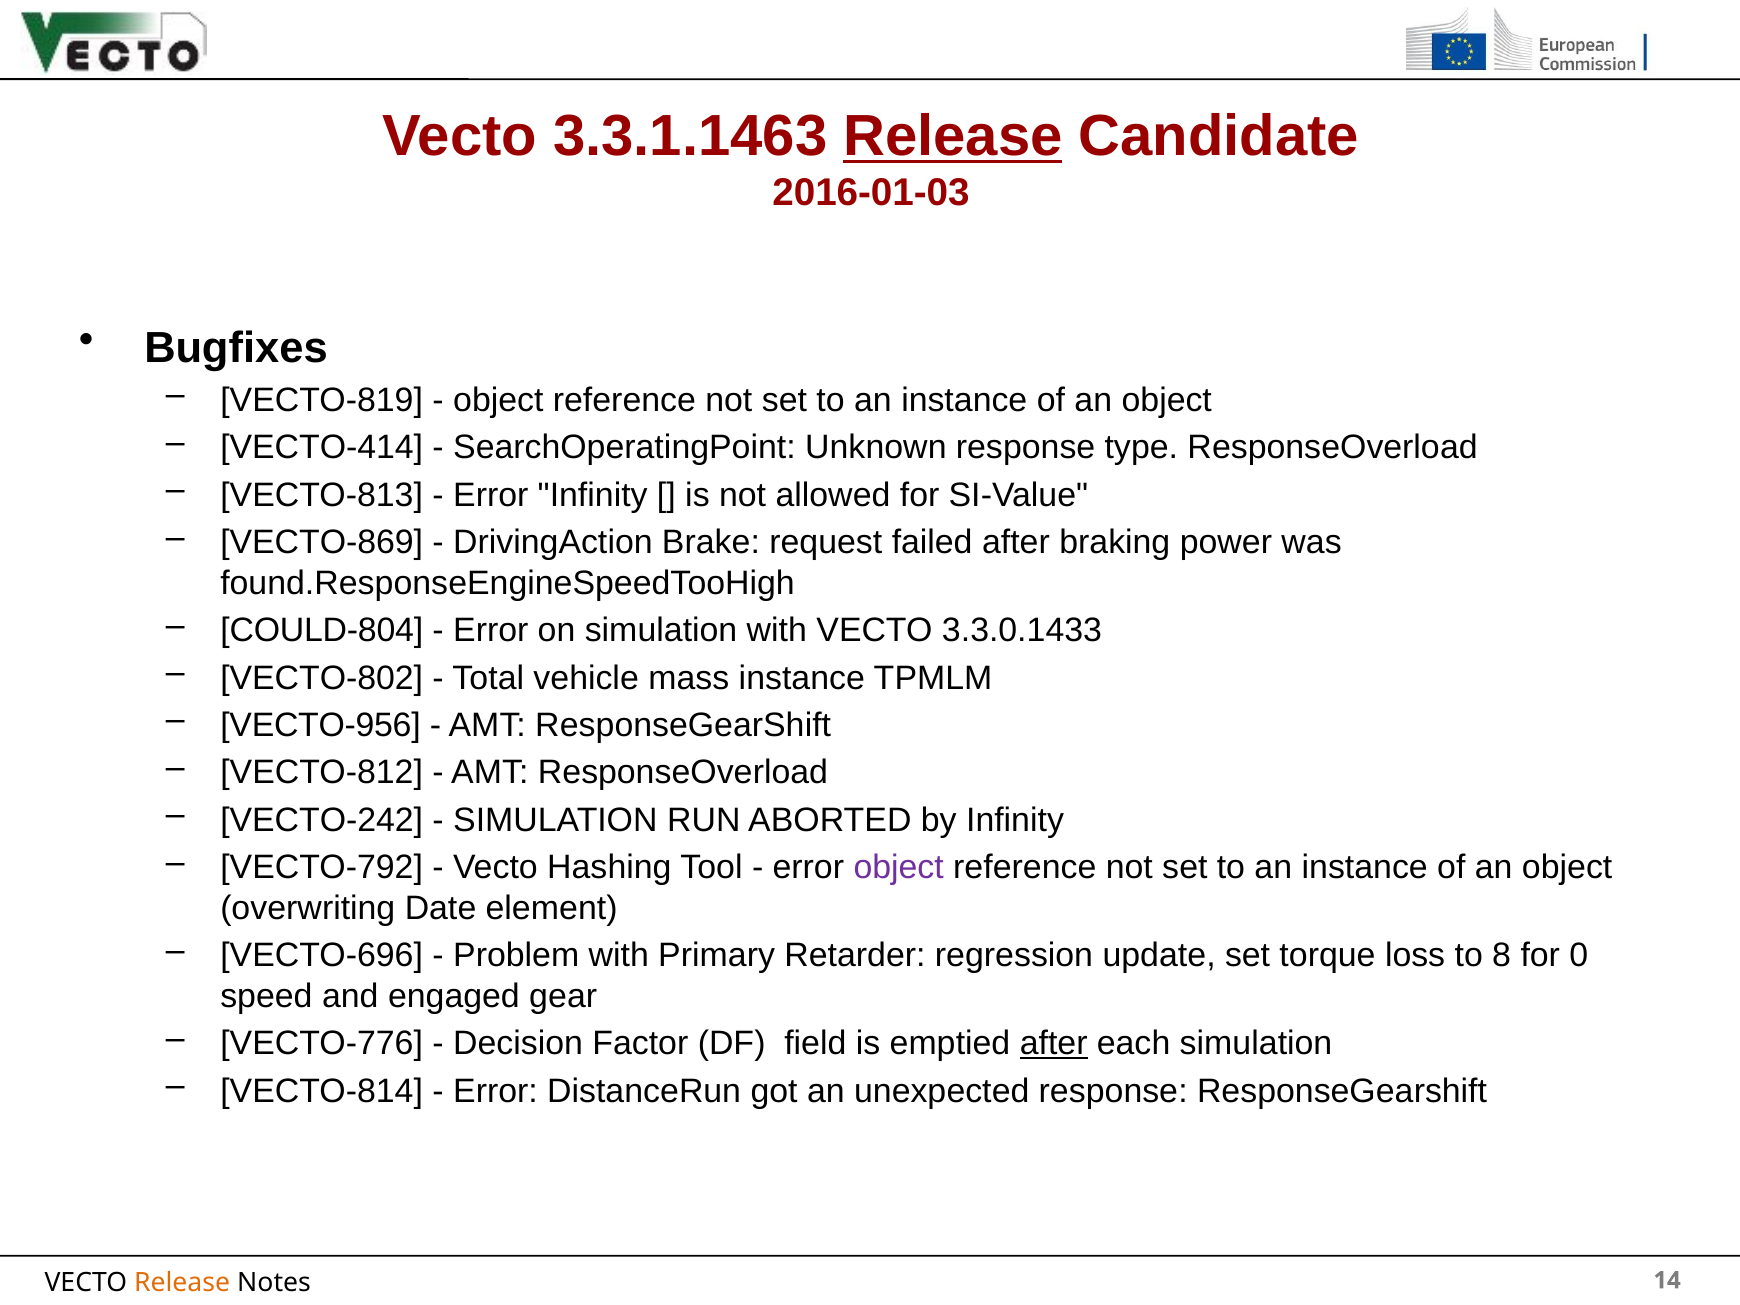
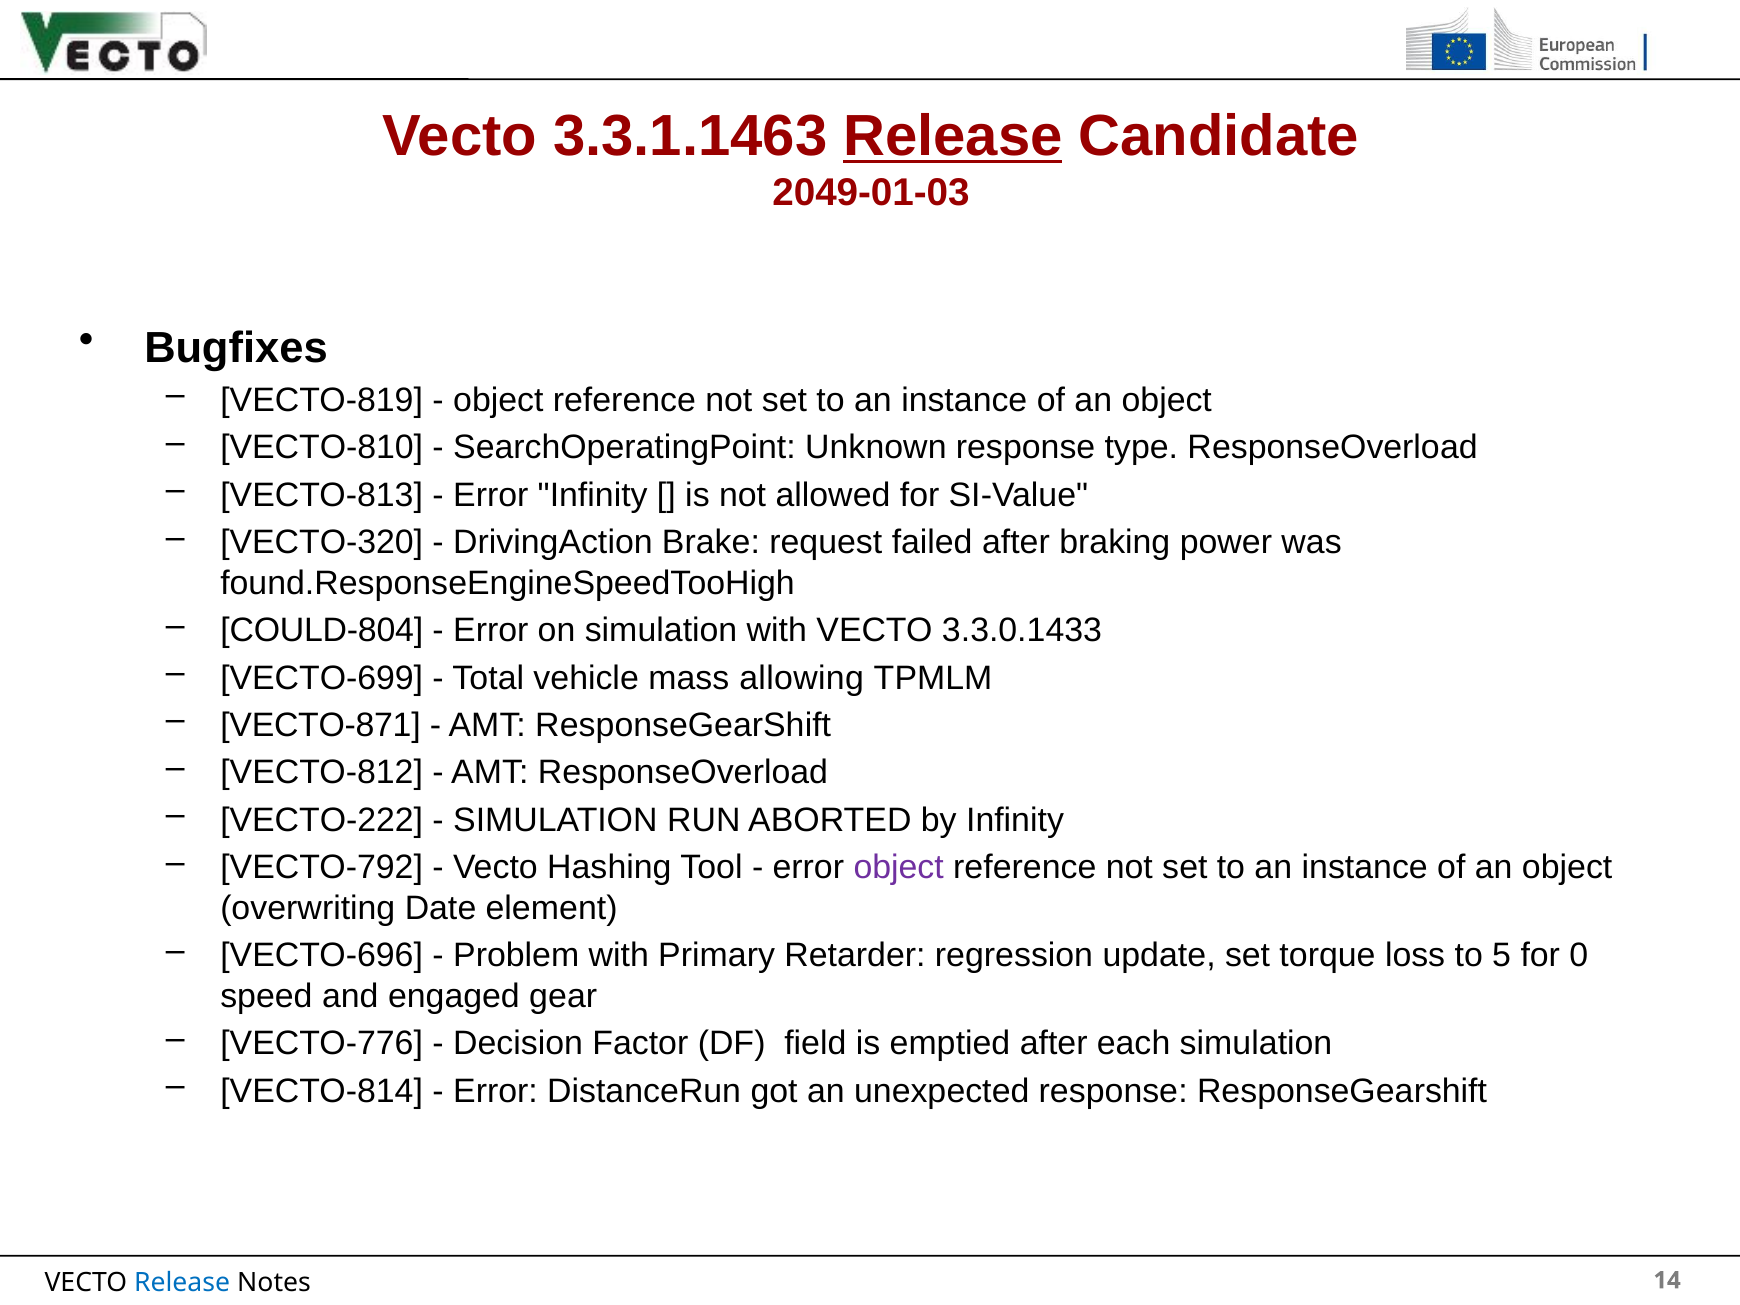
2016-01-03: 2016-01-03 -> 2049-01-03 (871, 193)
VECTO-414: VECTO-414 -> VECTO-810 (322, 448)
VECTO-869: VECTO-869 -> VECTO-320 (322, 542)
VECTO-802: VECTO-802 -> VECTO-699 (322, 678)
mass instance: instance -> allowing (802, 678)
VECTO-956: VECTO-956 -> VECTO-871 (321, 725)
VECTO-242: VECTO-242 -> VECTO-222 (322, 820)
8: 8 -> 5 (1502, 956)
after underline: present -> none (1054, 1044)
Release colour: orange -> blue (182, 1283)
